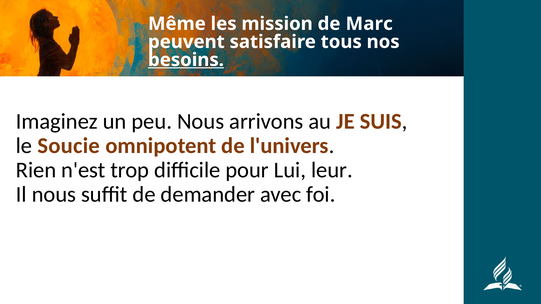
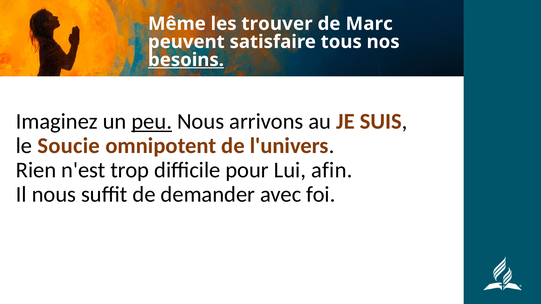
mission: mission -> trouver (277, 24)
peu underline: none -> present (152, 122)
leur: leur -> afin (332, 170)
